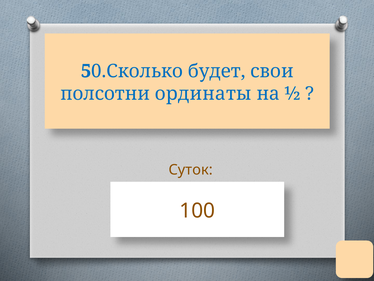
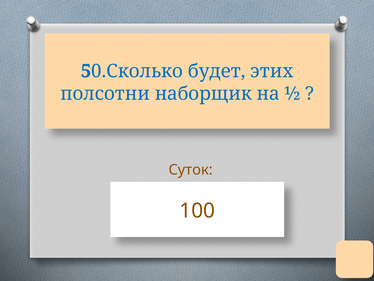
свои: свои -> этих (272, 71)
ординаты: ординаты -> наборщик (203, 93)
